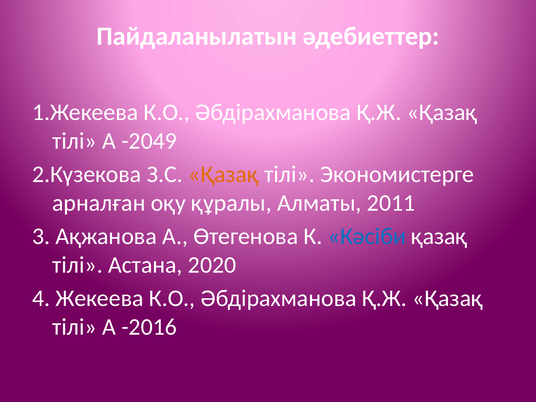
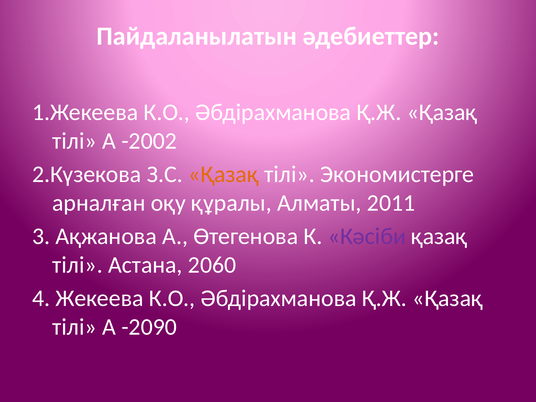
-2049: -2049 -> -2002 (149, 141)
Кәсіби colour: blue -> purple (367, 236)
2020: 2020 -> 2060 (212, 265)
-2016: -2016 -> -2090 (149, 327)
